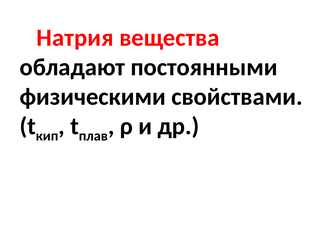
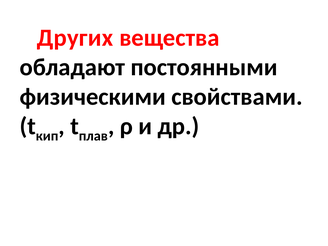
Натрия: Натрия -> Других (75, 38)
